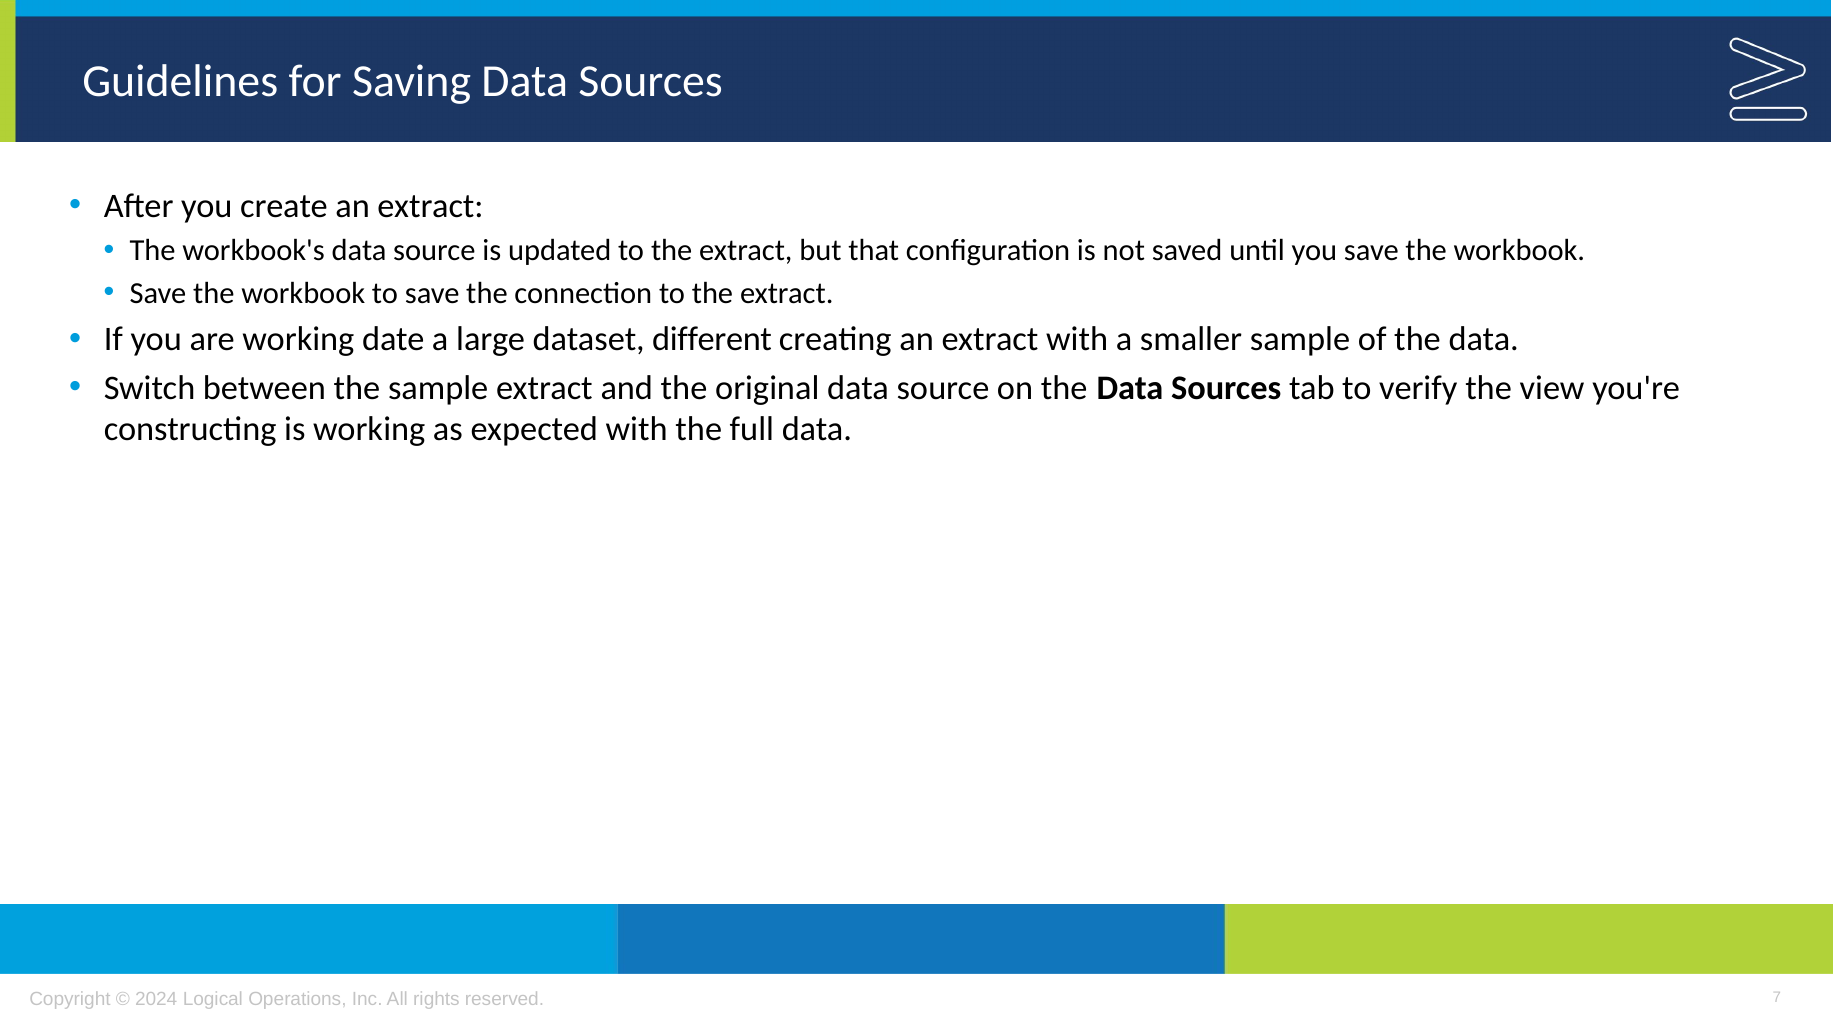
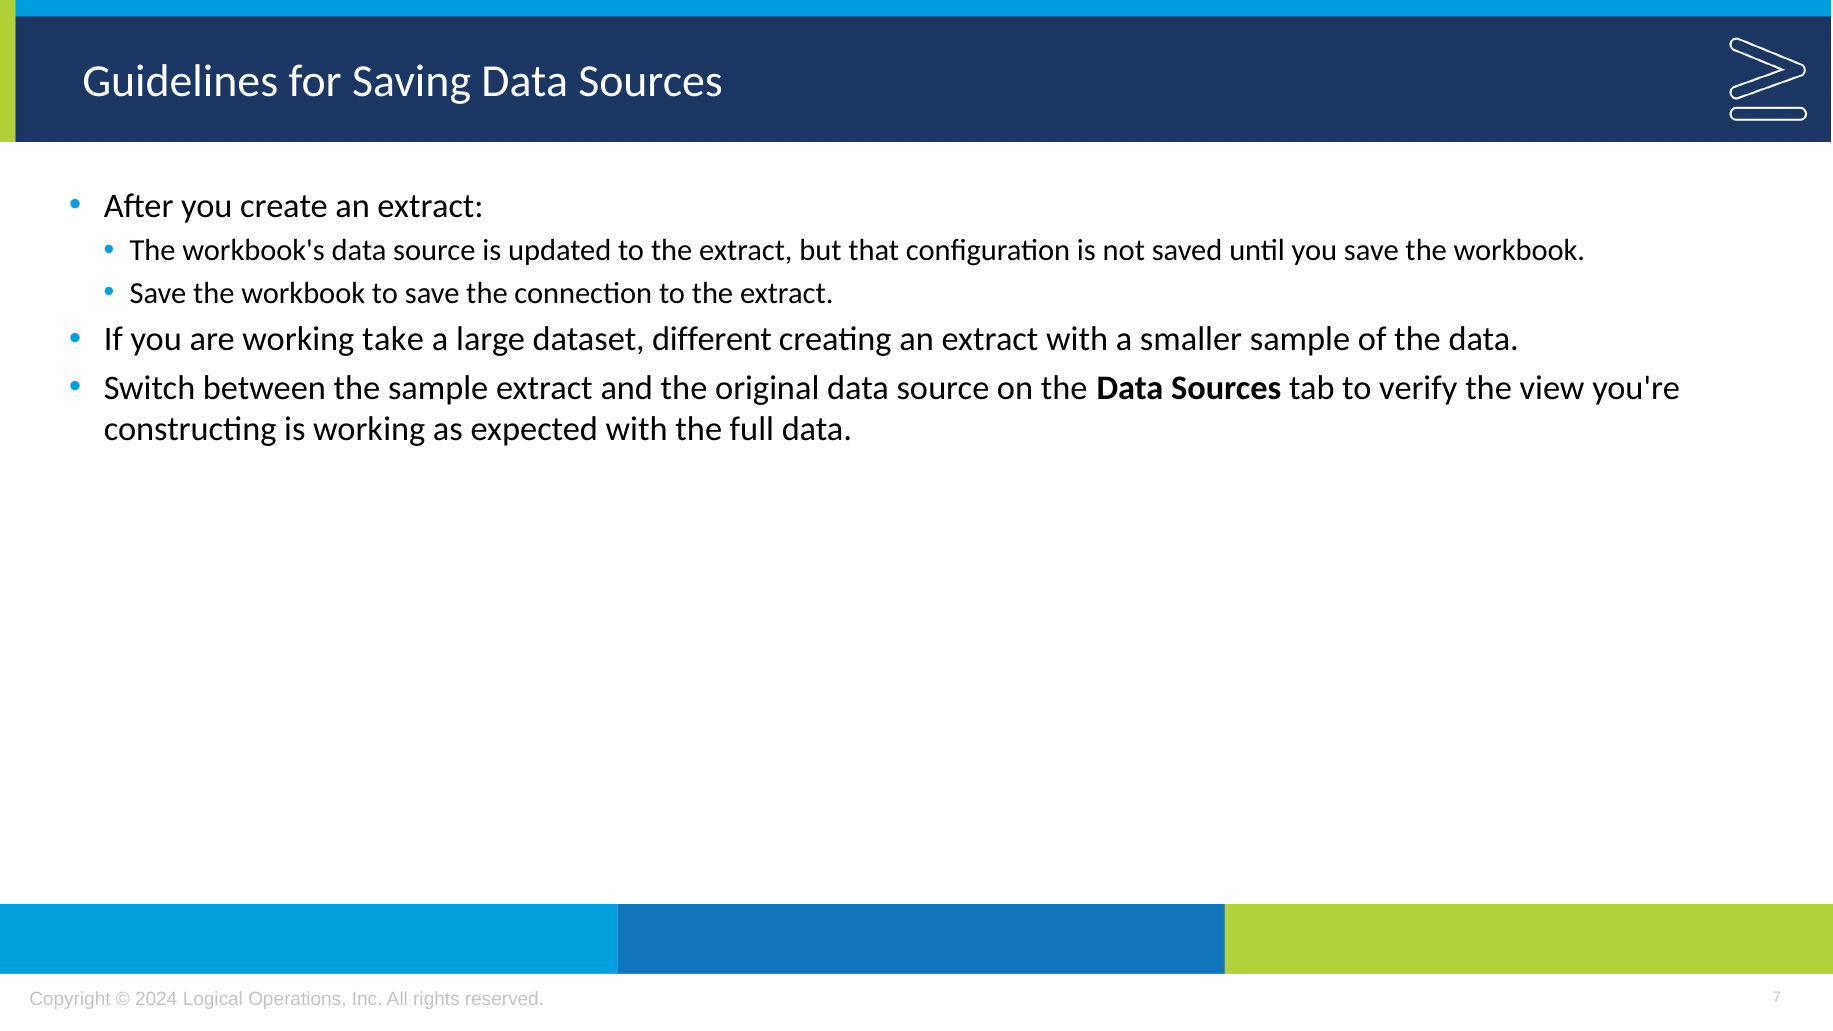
date: date -> take (393, 340)
